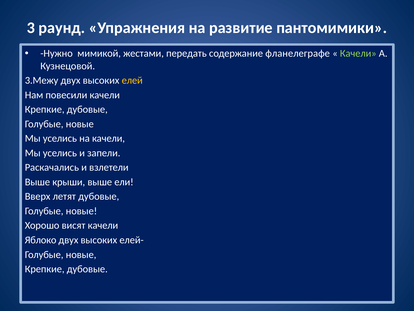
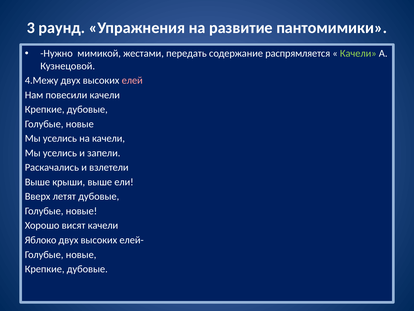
фланелеграфе: фланелеграфе -> распрямляется (298, 53)
3.Межу: 3.Межу -> 4.Межу (42, 80)
елей colour: yellow -> pink (132, 80)
